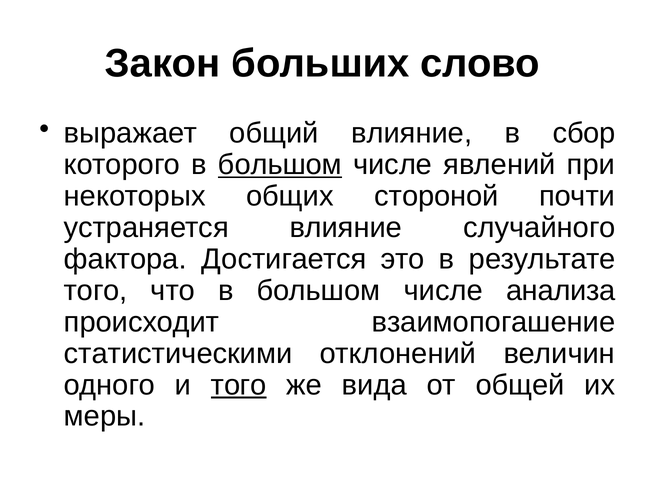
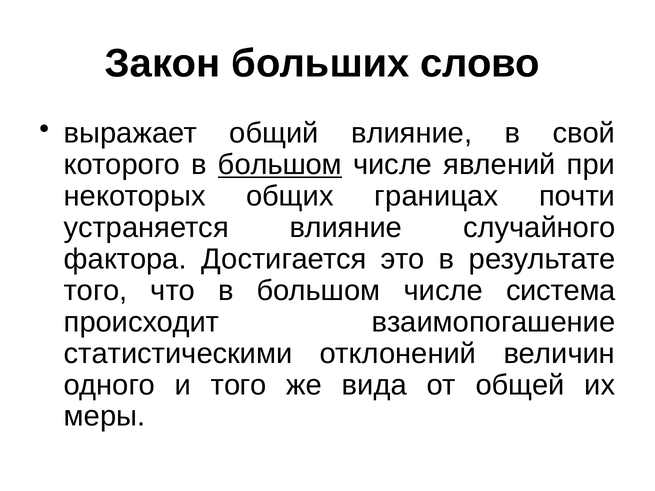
сбор: сбор -> свой (584, 133)
стороной: стороной -> границах (436, 196)
анализа: анализа -> система (561, 291)
того underline: present -> none (239, 385)
